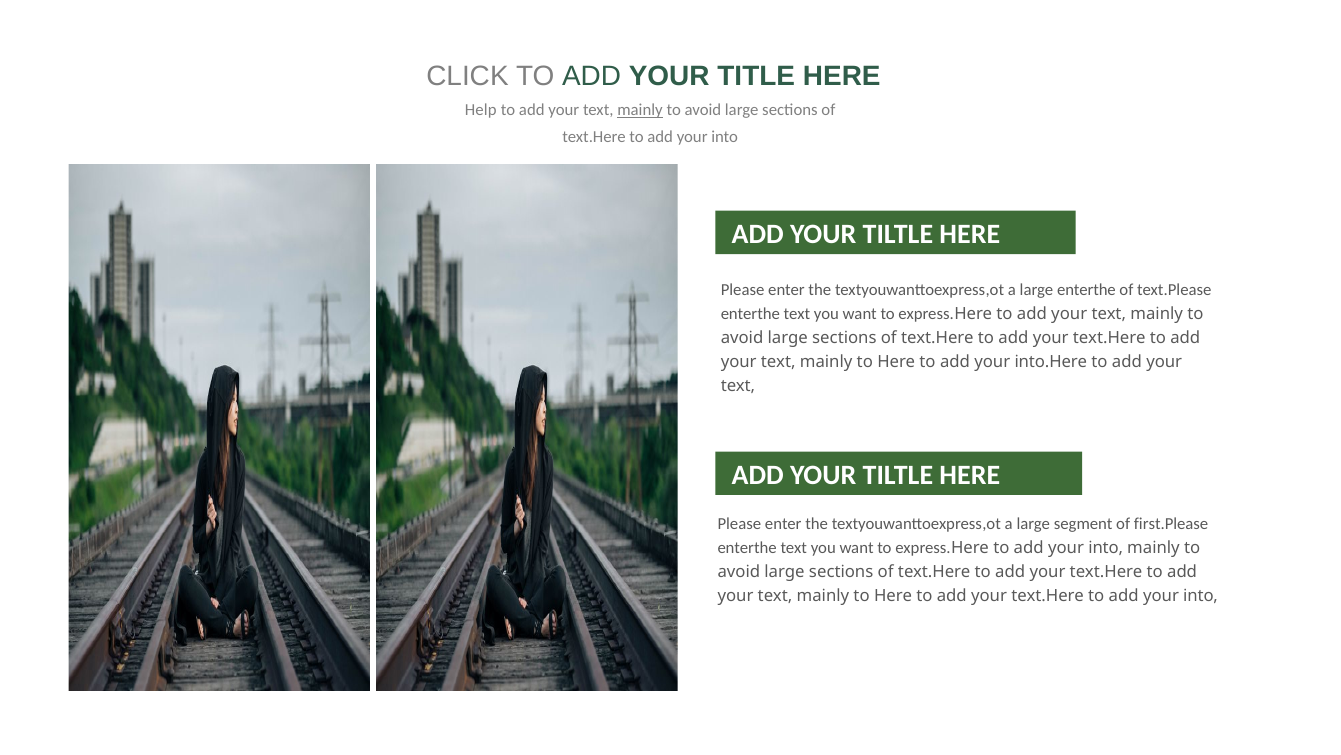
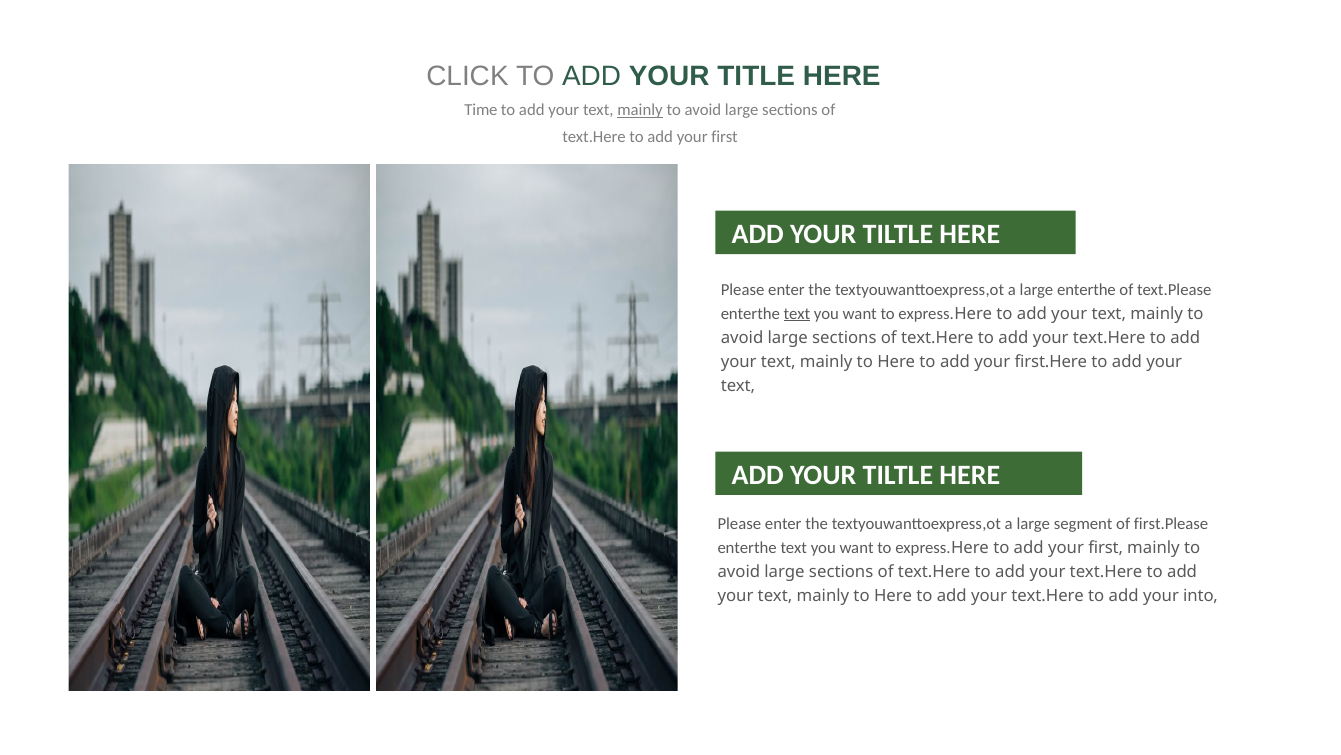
Help: Help -> Time (481, 110)
into: into -> first (725, 136)
text underline: none -> present (797, 313)
into.Here: into.Here -> first.Here (1051, 362)
into: into -> first (1106, 547)
